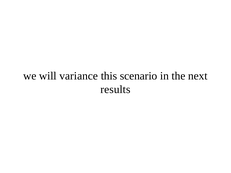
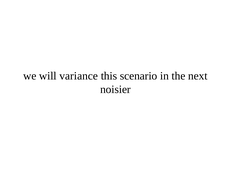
results: results -> noisier (115, 90)
